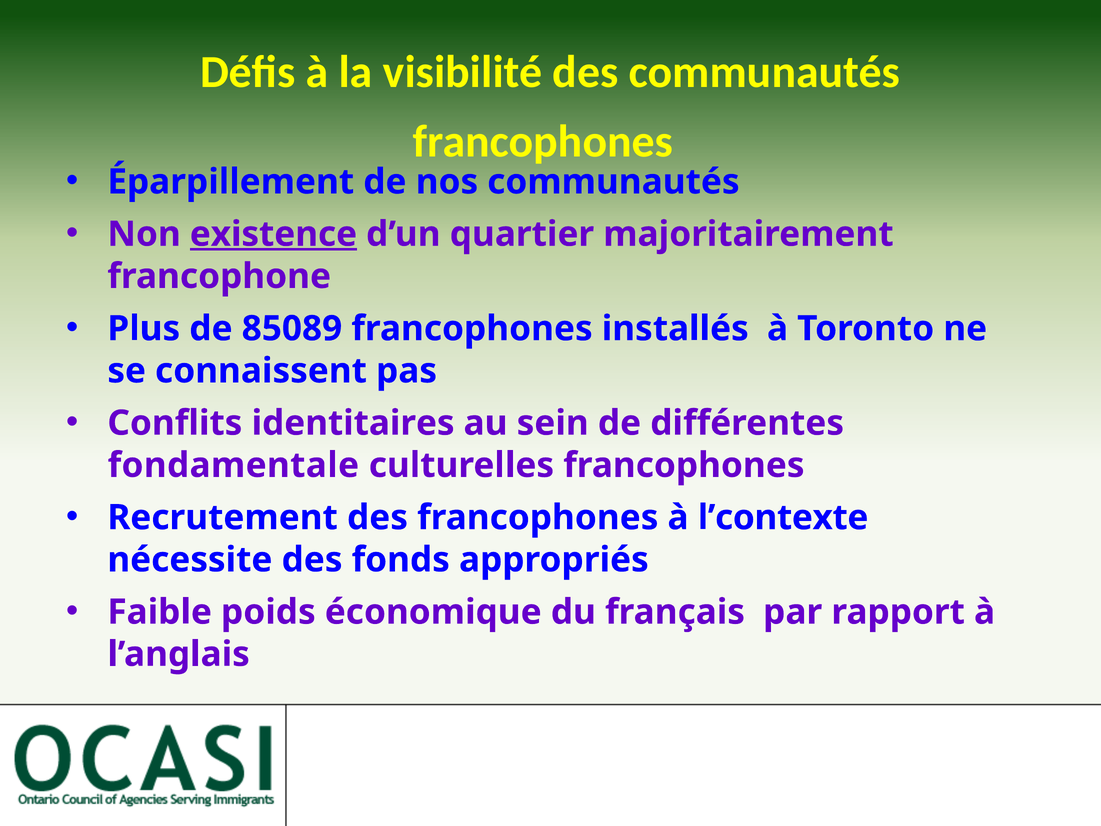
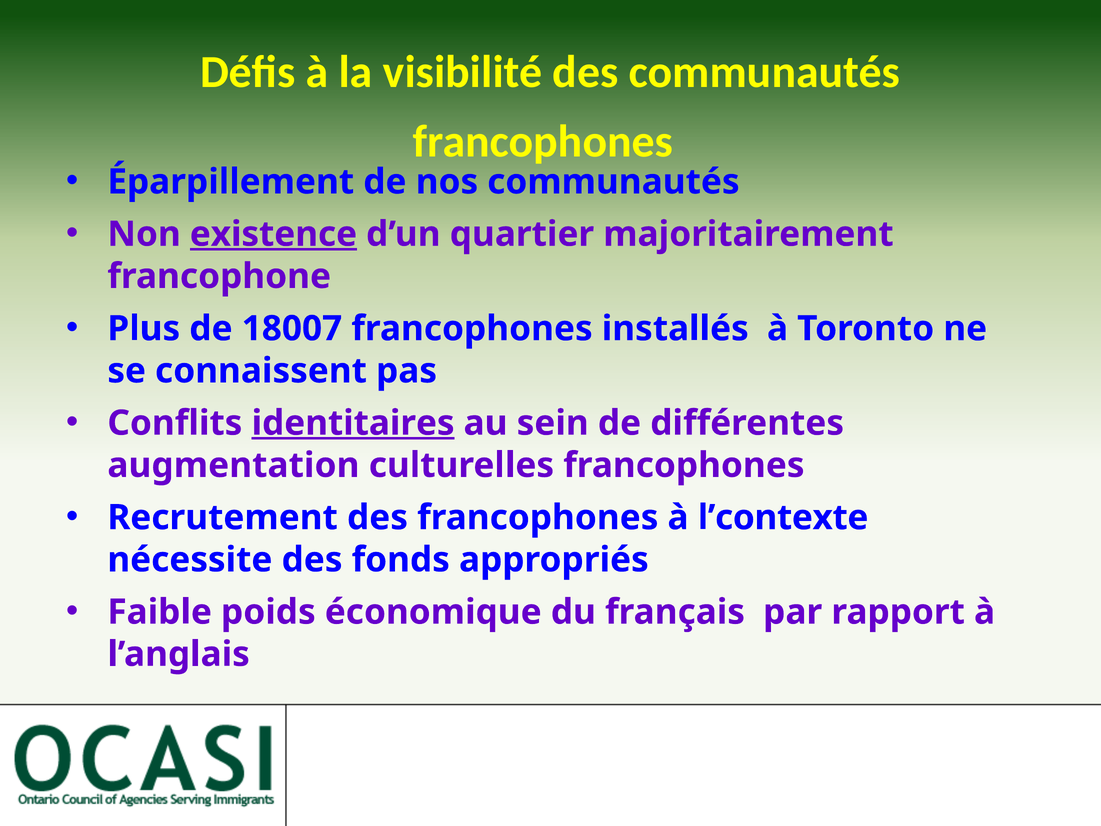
85089: 85089 -> 18007 (292, 329)
identitaires underline: none -> present (353, 423)
fondamentale: fondamentale -> augmentation (233, 465)
